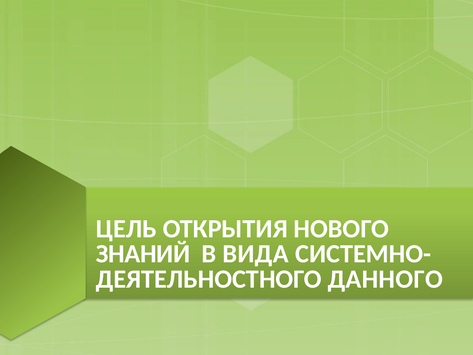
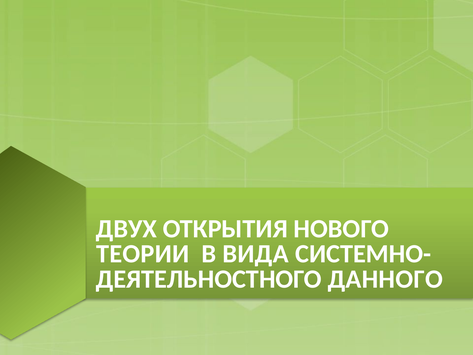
ЦЕЛЬ: ЦЕЛЬ -> ДВУХ (126, 228)
ЗНАНИЙ: ЗНАНИЙ -> ТЕОРИИ (143, 254)
